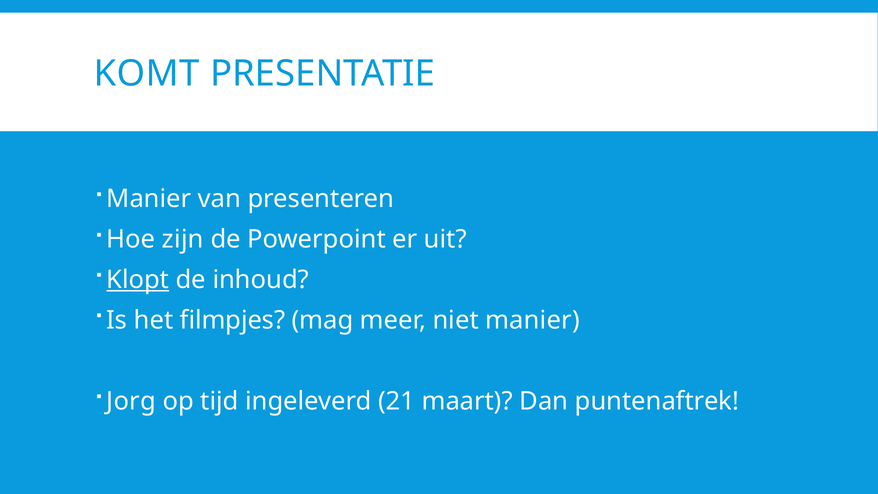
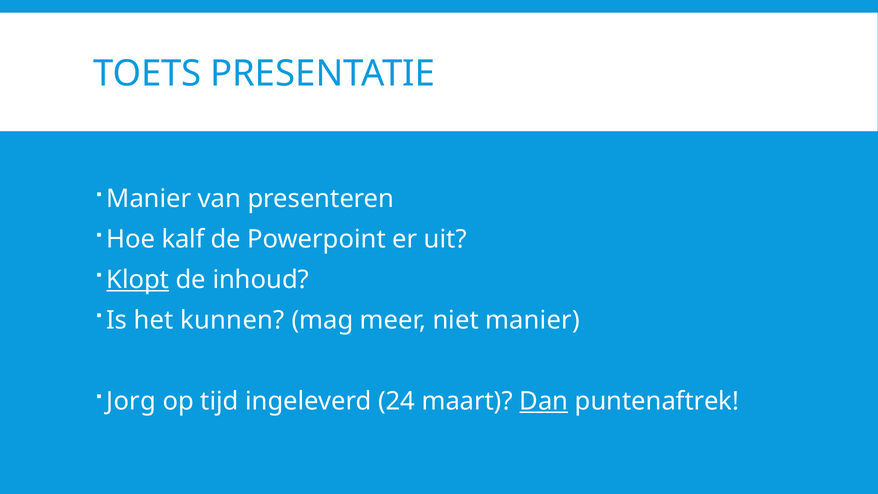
KOMT: KOMT -> TOETS (147, 74)
zijn: zijn -> kalf (183, 239)
filmpjes: filmpjes -> kunnen (232, 320)
21: 21 -> 24 (397, 401)
Dan underline: none -> present (544, 401)
